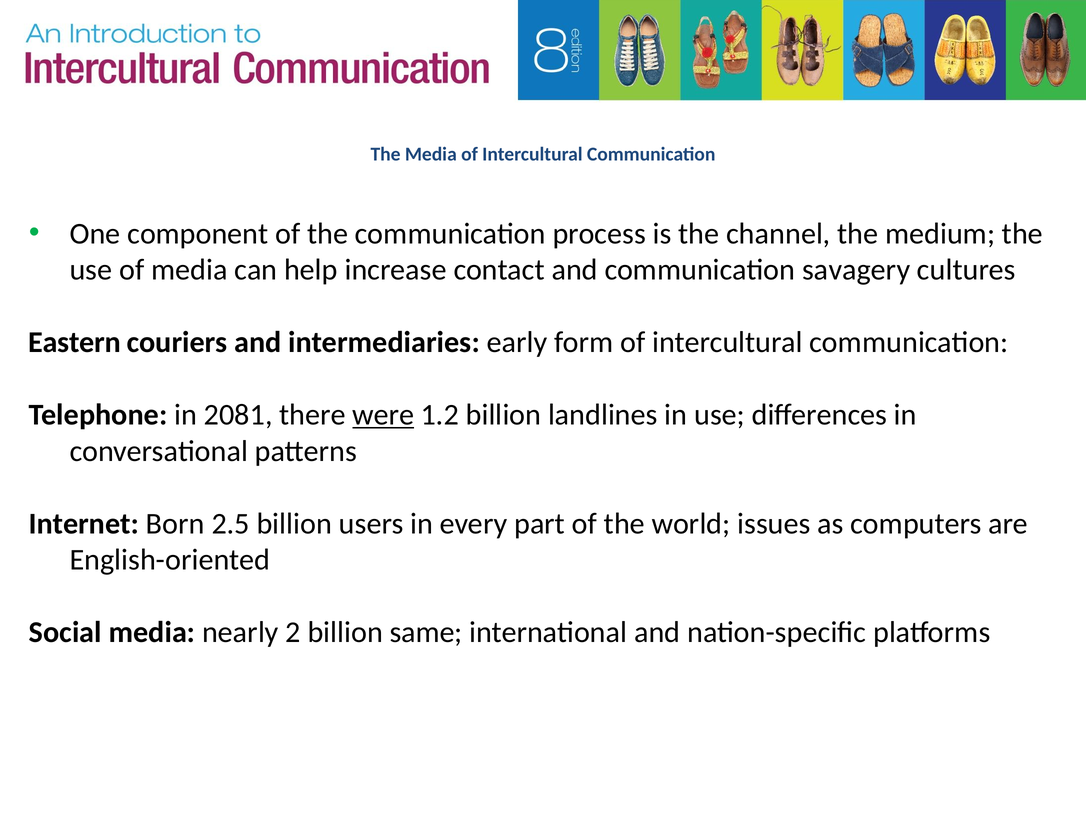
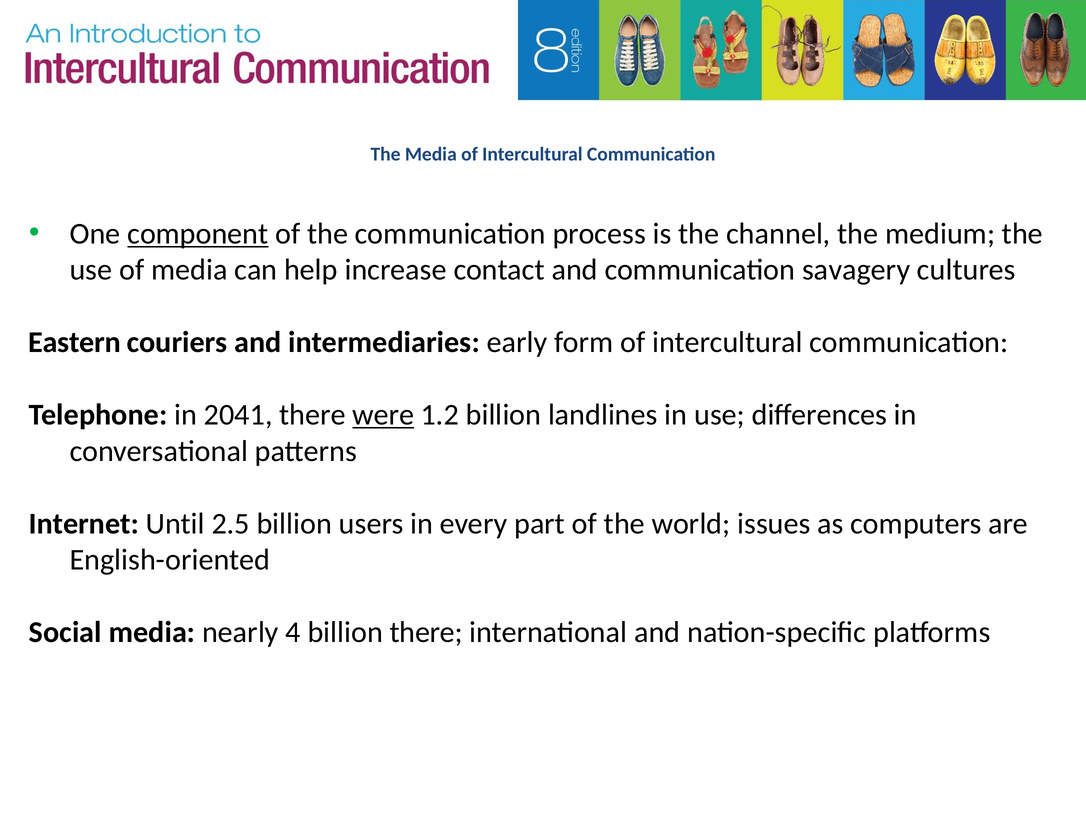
component underline: none -> present (198, 234)
2081: 2081 -> 2041 (238, 415)
Born: Born -> Until (175, 524)
2: 2 -> 4 (293, 633)
billion same: same -> there (426, 633)
